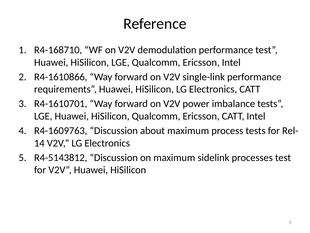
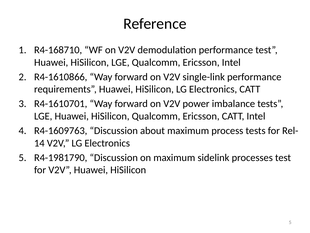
R4-5143812: R4-5143812 -> R4-1981790 (61, 157)
